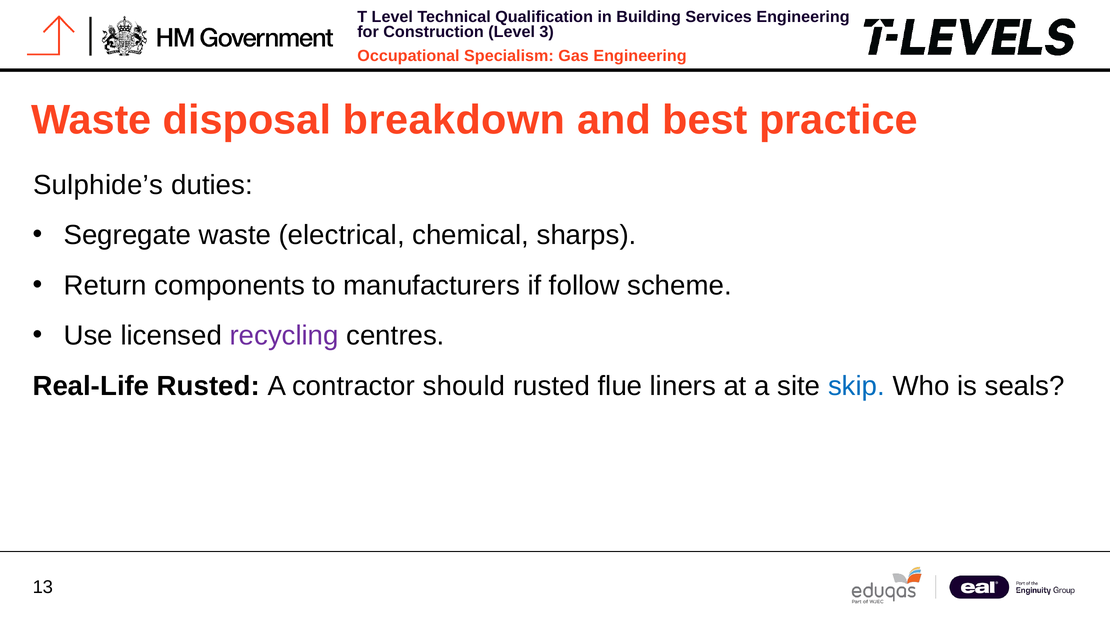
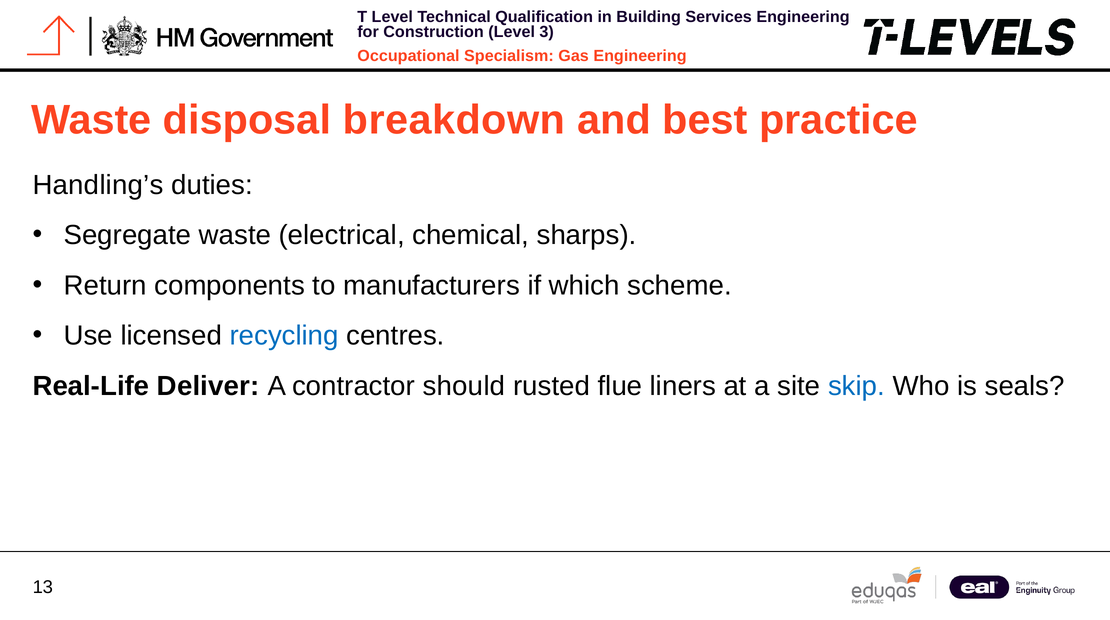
Sulphide’s: Sulphide’s -> Handling’s (98, 185)
follow: follow -> which (584, 286)
recycling colour: purple -> blue (284, 336)
Real-Life Rusted: Rusted -> Deliver (208, 386)
